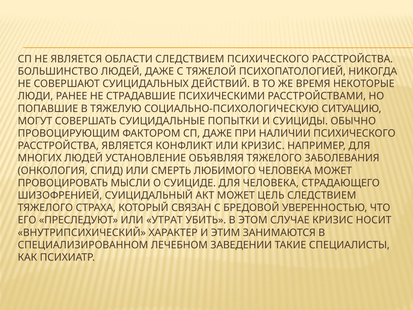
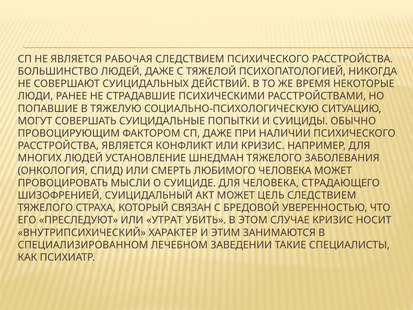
ОБЛАСТИ: ОБЛАСТИ -> РАБОЧАЯ (129, 59)
ОБЪЯВЛЯЯ: ОБЪЯВЛЯЯ -> ШНЕДМАН (216, 158)
